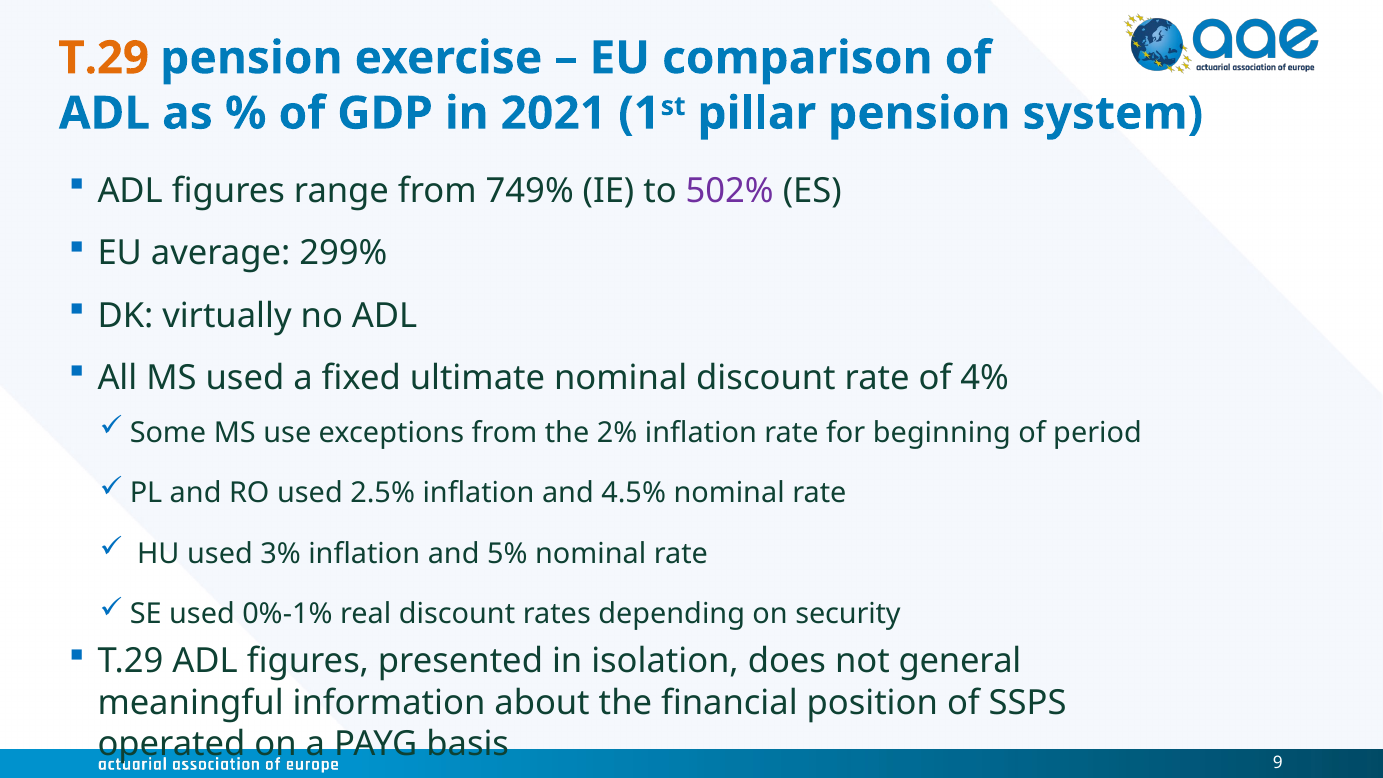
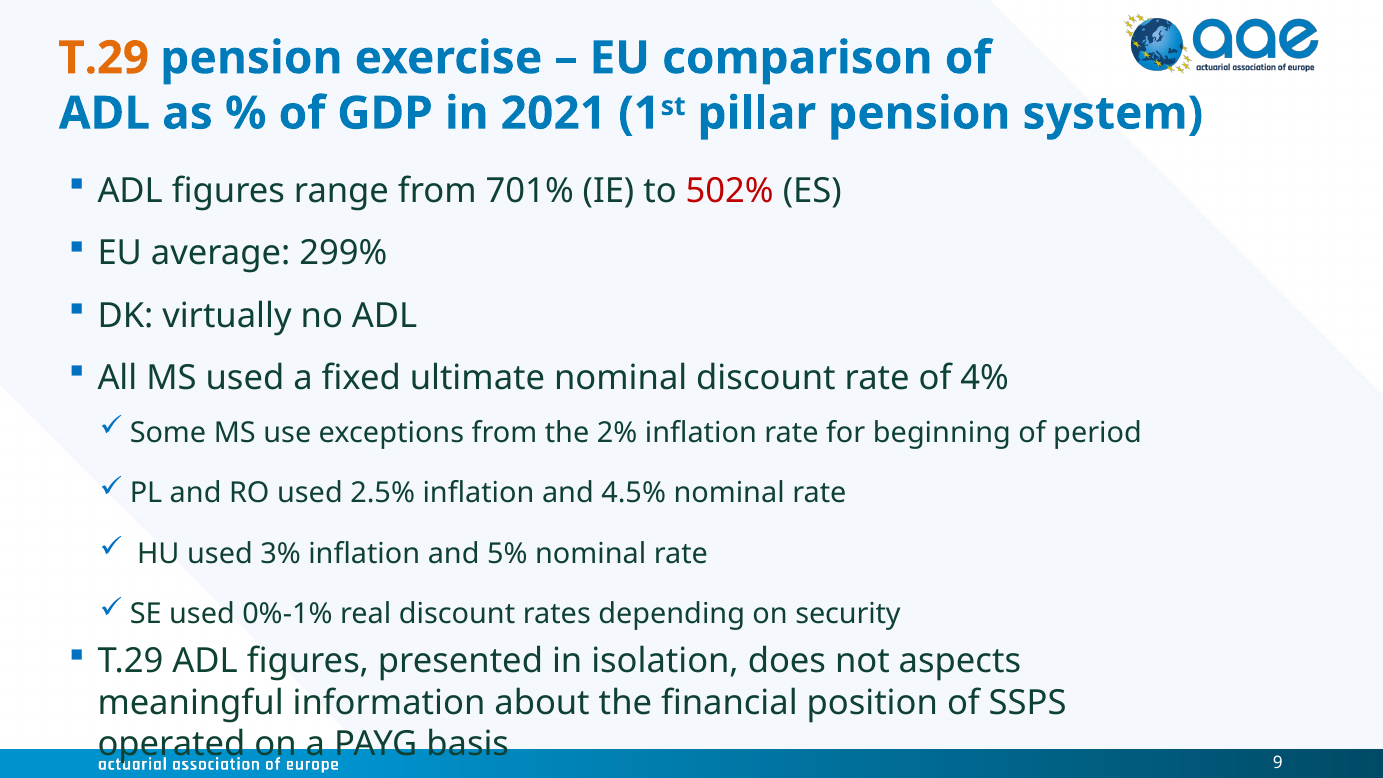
749%: 749% -> 701% (530, 191)
502% colour: purple -> red (730, 191)
general: general -> aspects (960, 661)
